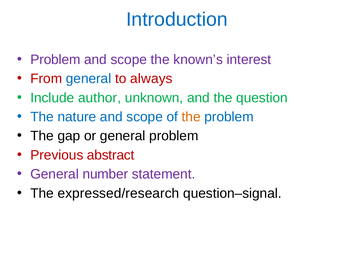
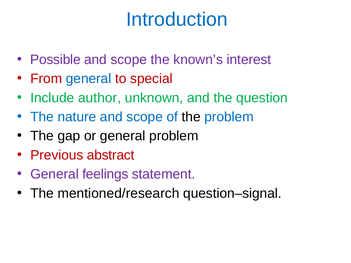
Problem: Problem -> Possible (55, 60)
always: always -> special (151, 79)
the colour: orange -> black (191, 117)
number: number -> feelings (105, 174)
expressed/research: expressed/research -> mentioned/research (118, 193)
